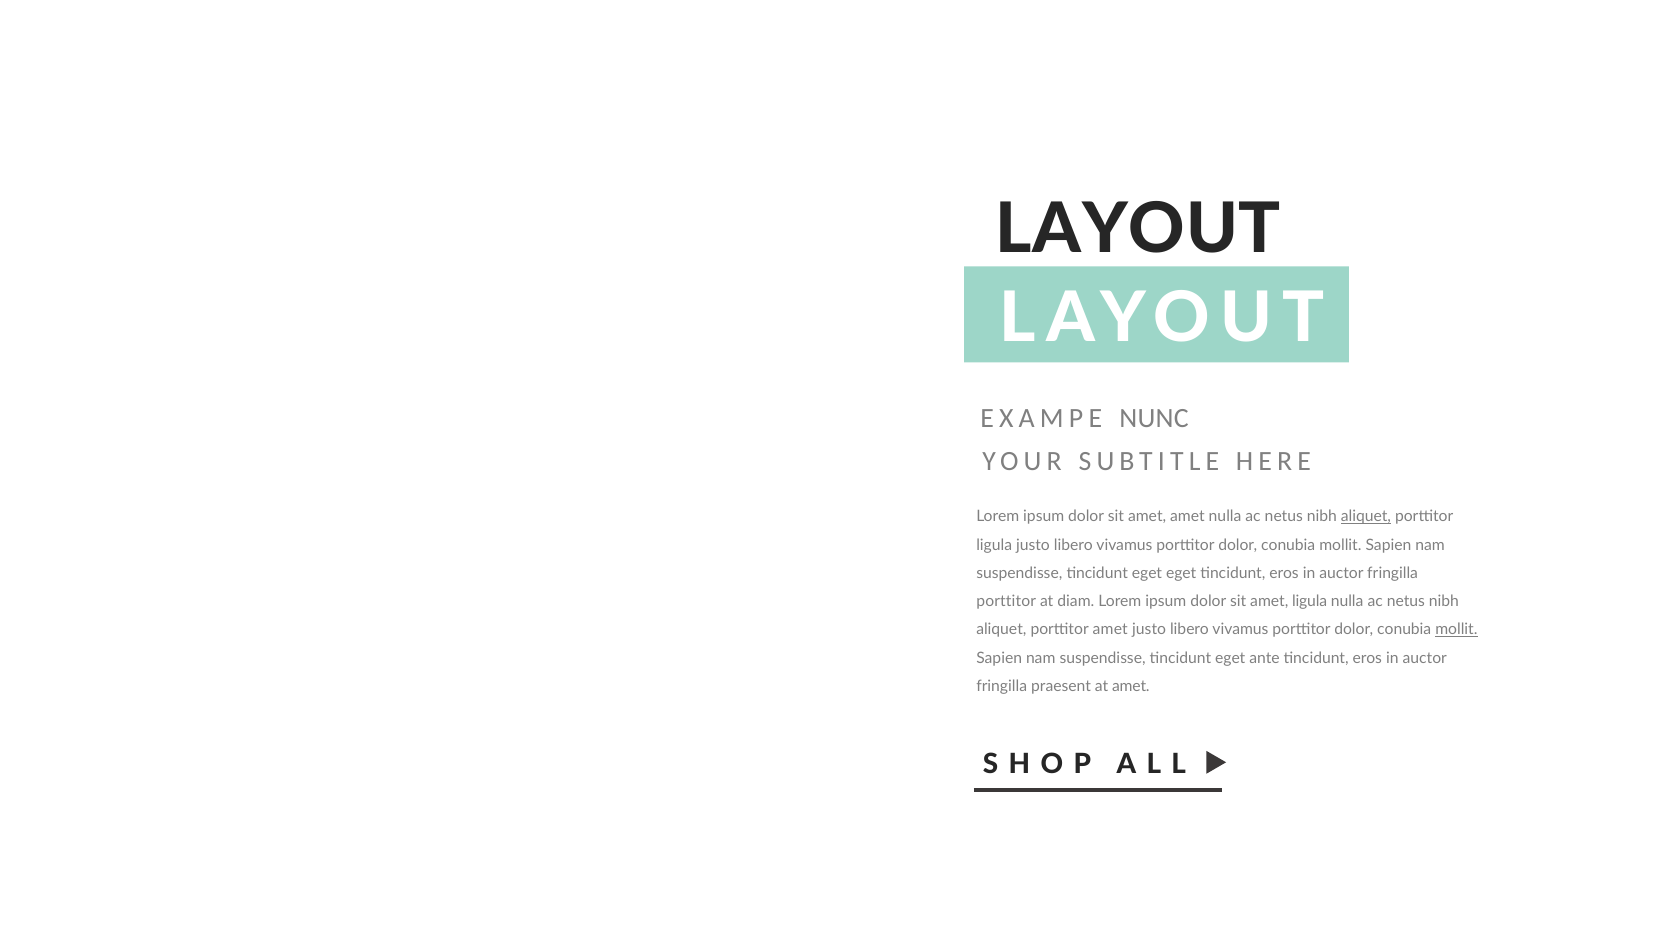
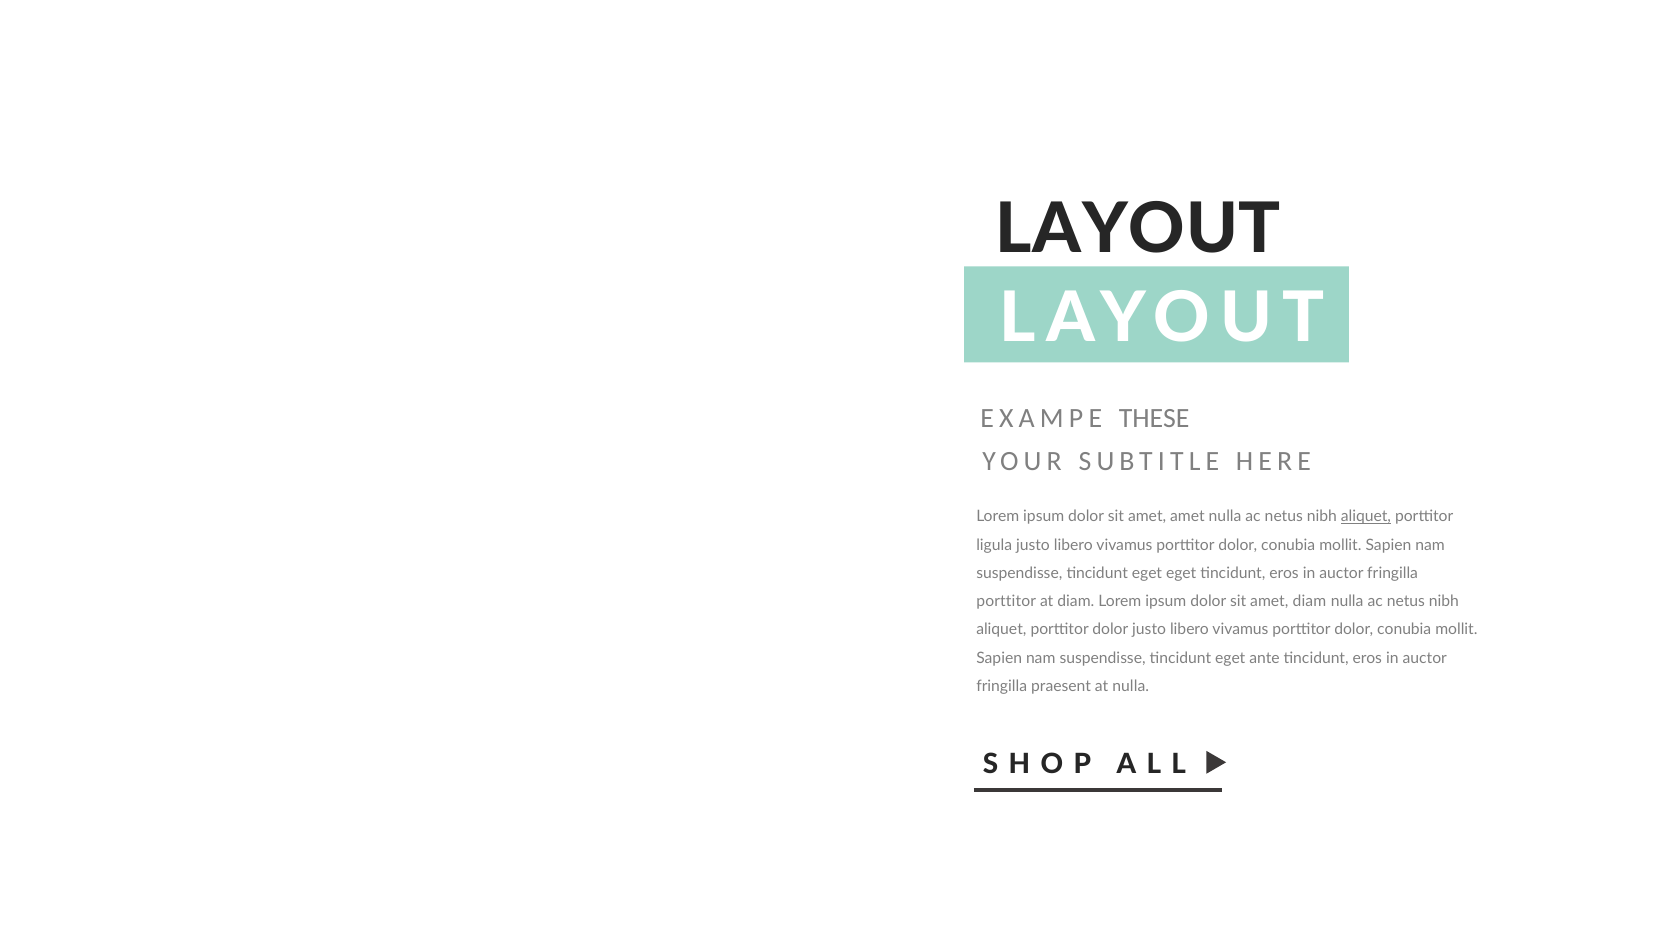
NUNC: NUNC -> THESE (1154, 419)
amet ligula: ligula -> diam (1309, 601)
aliquet porttitor amet: amet -> dolor (1110, 629)
mollit underline: present -> none (1456, 629)
at amet: amet -> nulla (1131, 686)
